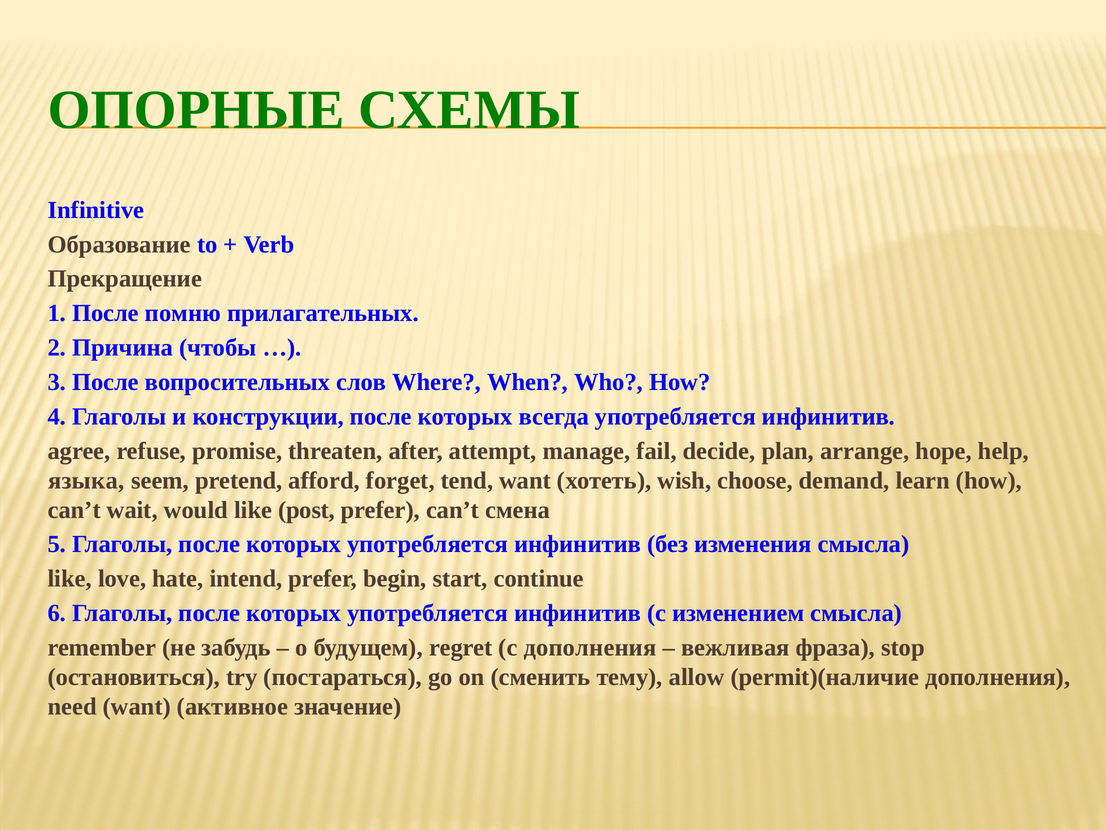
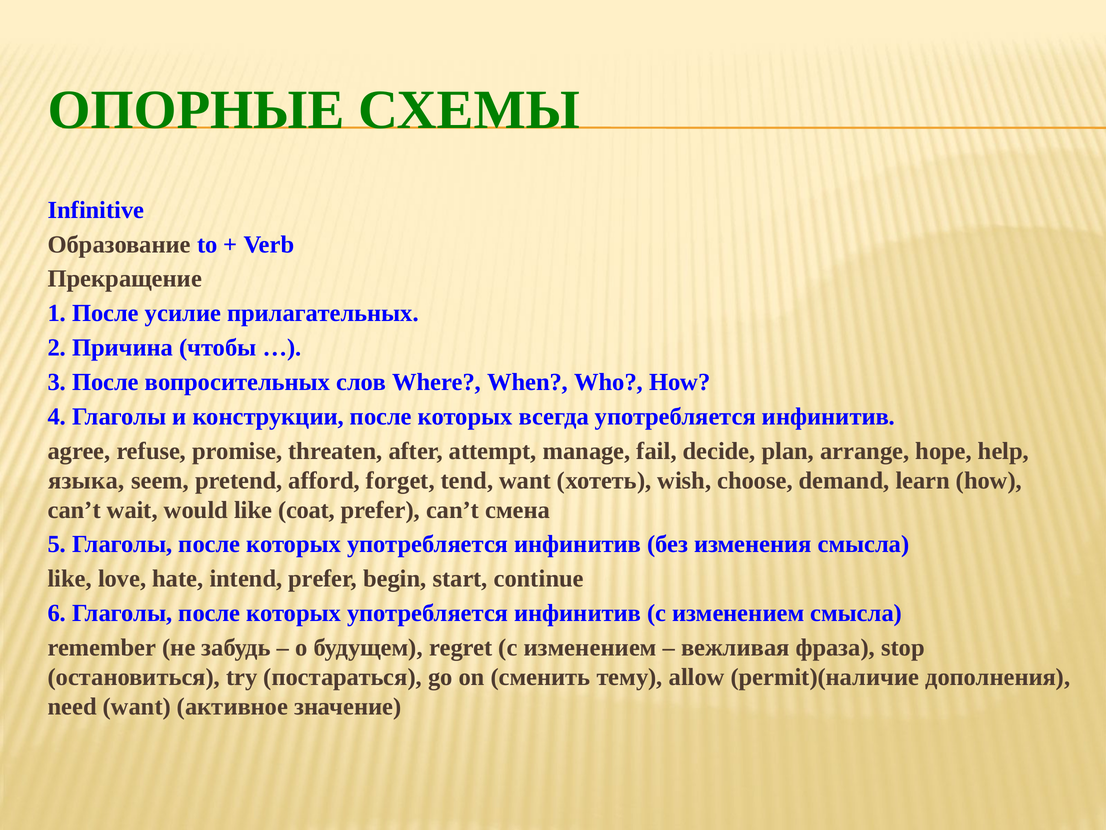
помню: помню -> усилие (183, 313)
post: post -> coat (307, 510)
regret с дополнения: дополнения -> изменением (590, 647)
